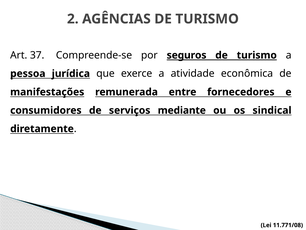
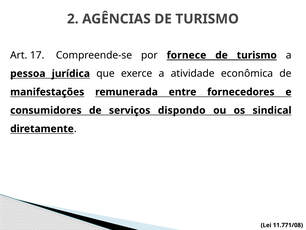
37: 37 -> 17 (37, 55)
seguros: seguros -> fornece (186, 55)
mediante: mediante -> dispondo (182, 110)
